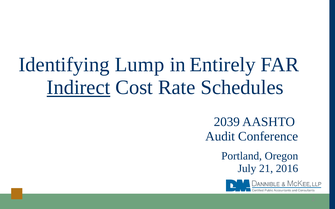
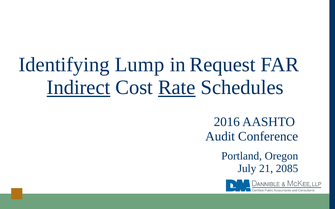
Entirely: Entirely -> Request (223, 65)
Rate underline: none -> present (177, 88)
2039: 2039 -> 2016 (227, 122)
2016: 2016 -> 2085 (287, 169)
